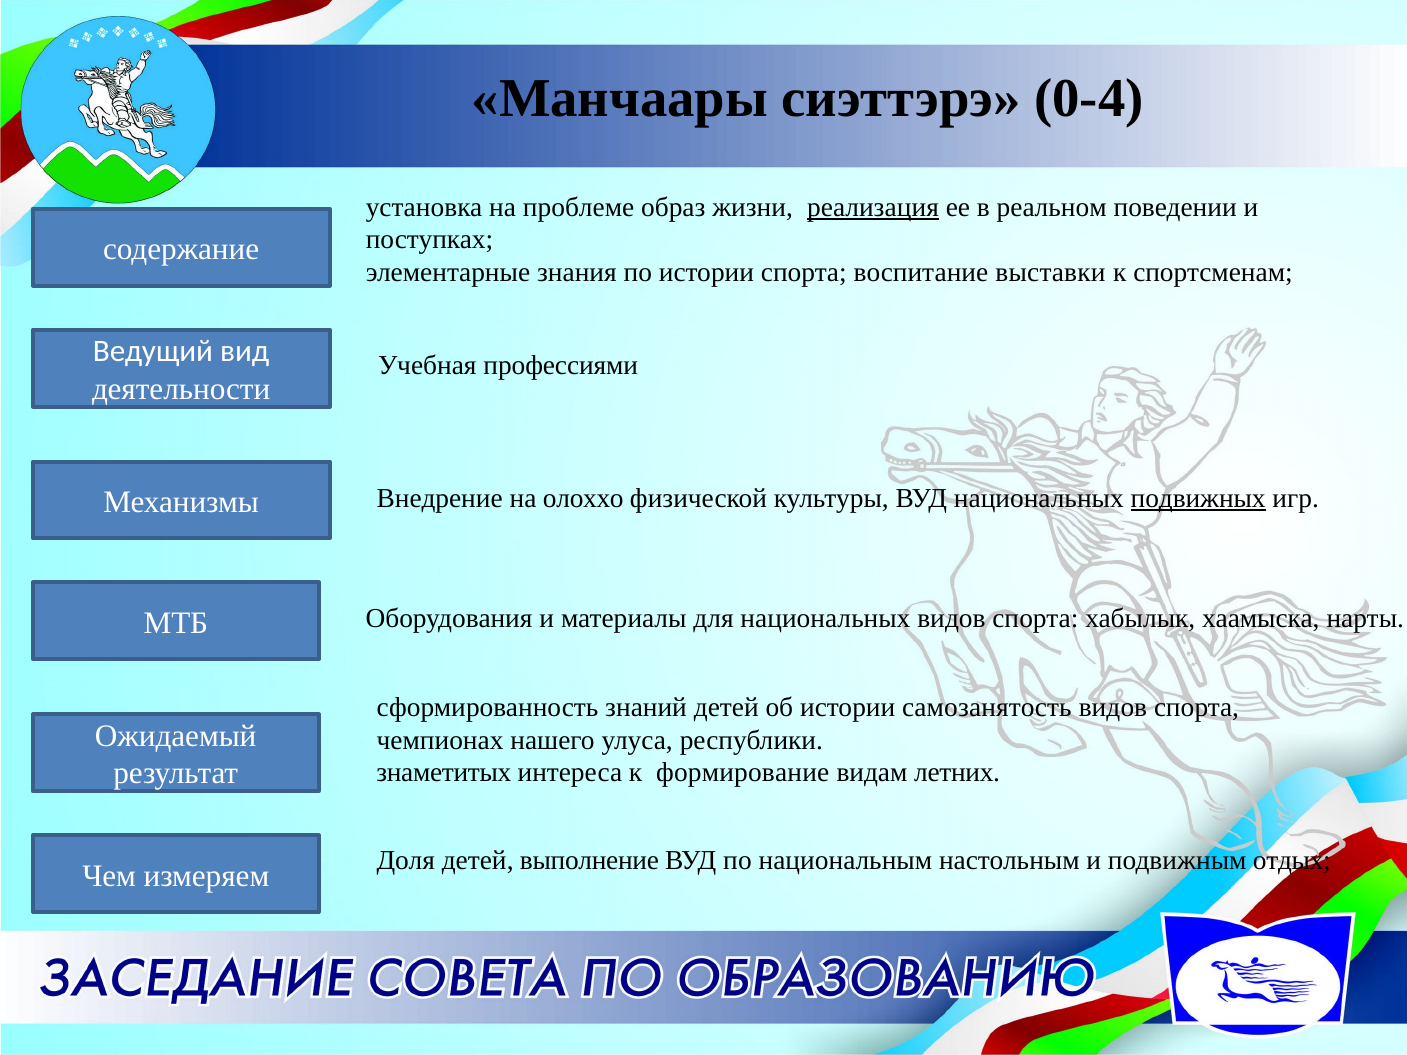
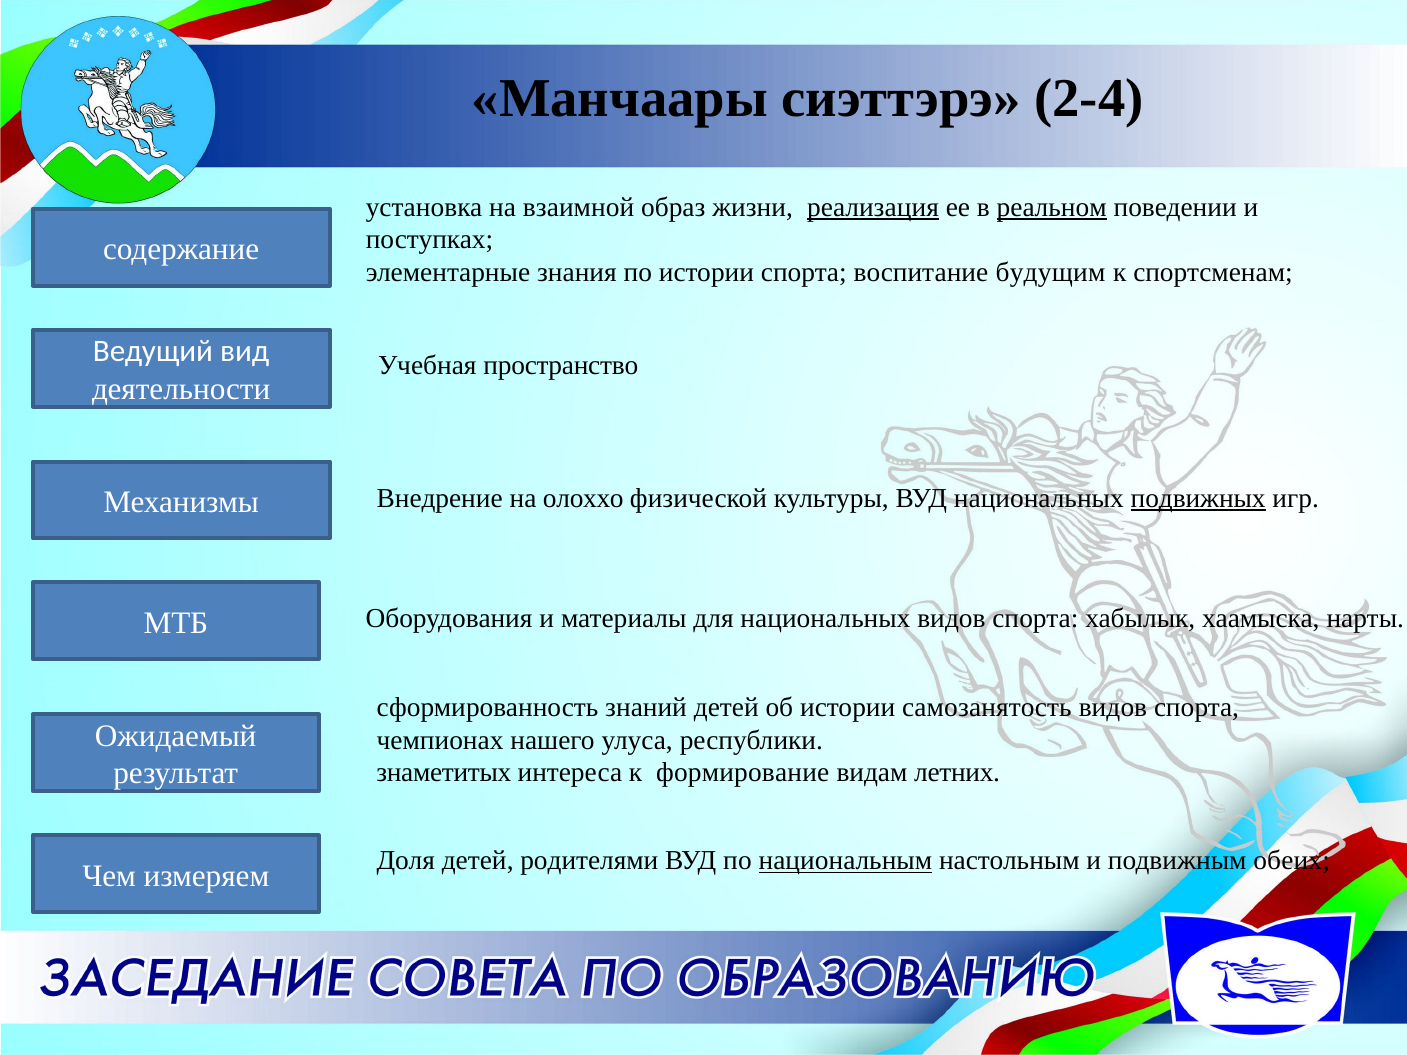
0-4: 0-4 -> 2-4 (1089, 98)
проблеме: проблеме -> взаимной (579, 207)
реальном underline: none -> present (1052, 207)
выставки: выставки -> будущим (1050, 273)
профессиями: профессиями -> пространство (561, 366)
выполнение: выполнение -> родителями (589, 861)
национальным underline: none -> present (845, 861)
отдых: отдых -> обеих (1292, 861)
